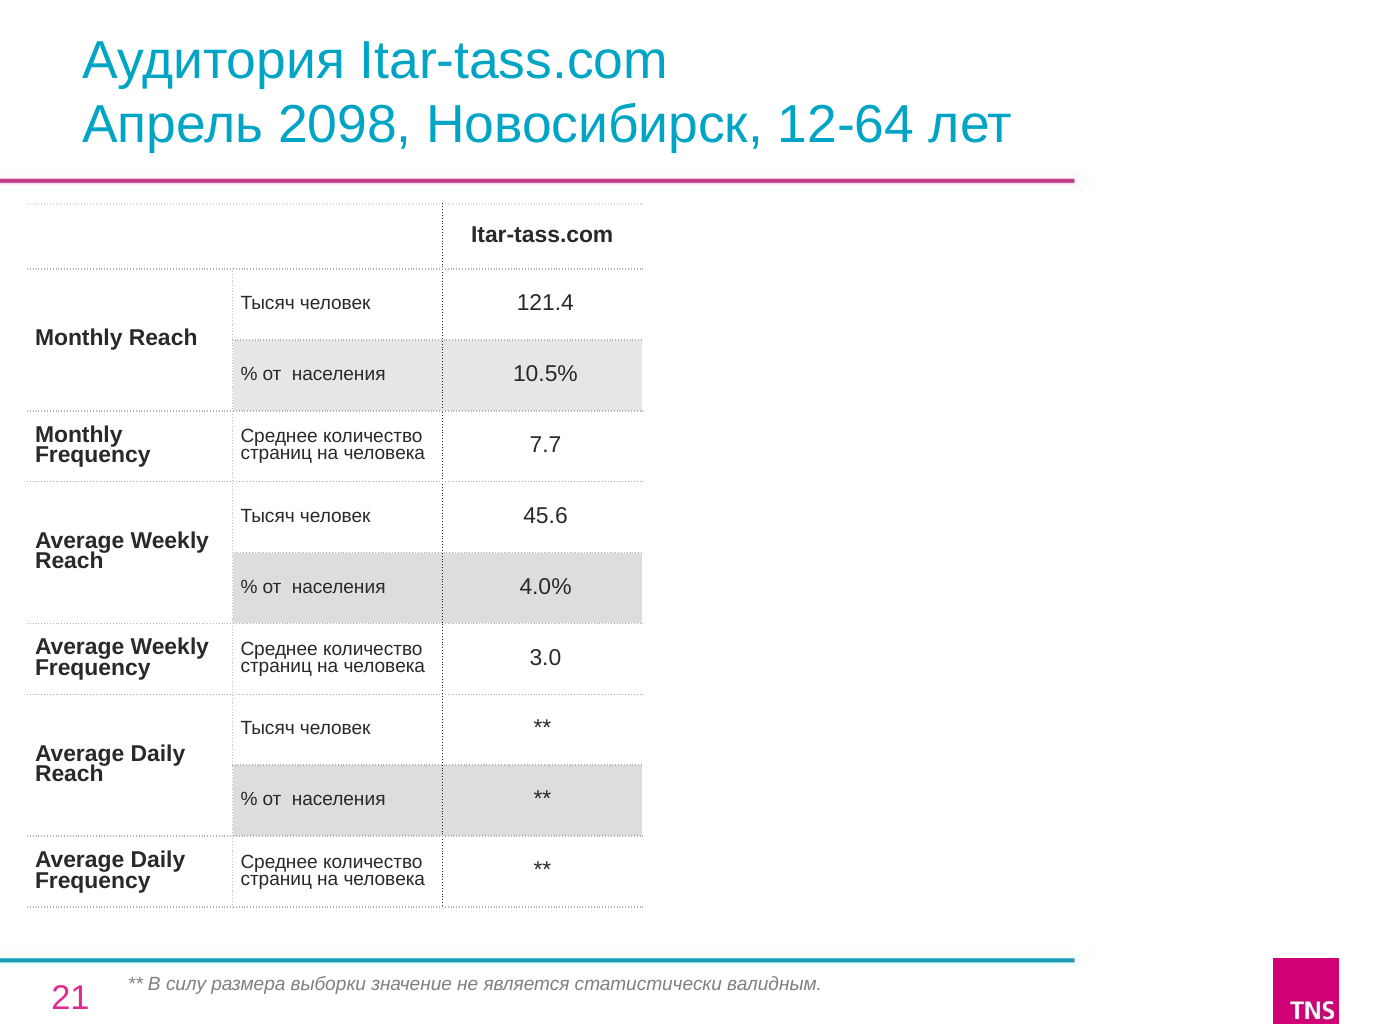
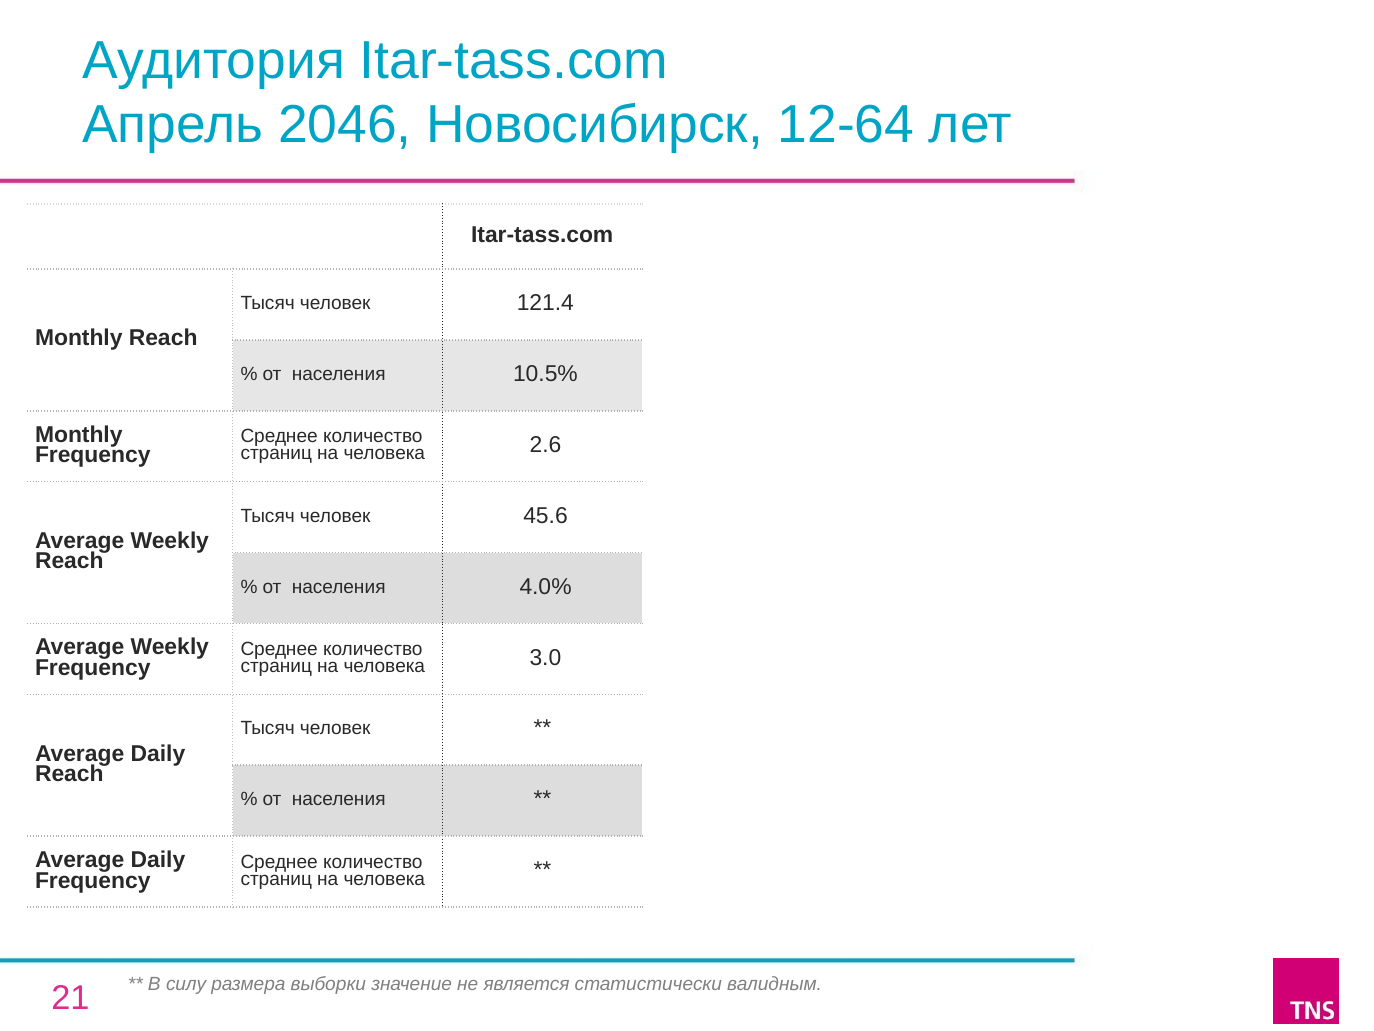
2098: 2098 -> 2046 (345, 125)
7.7: 7.7 -> 2.6 (545, 445)
